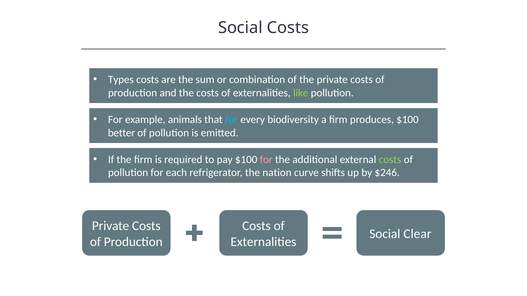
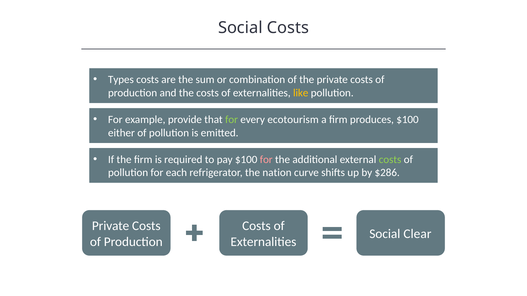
like colour: light green -> yellow (301, 93)
animals: animals -> provide (185, 120)
for colour: light blue -> light green (232, 120)
biodiversity: biodiversity -> ecotourism (293, 120)
better: better -> either (121, 133)
$246: $246 -> $286 (387, 173)
